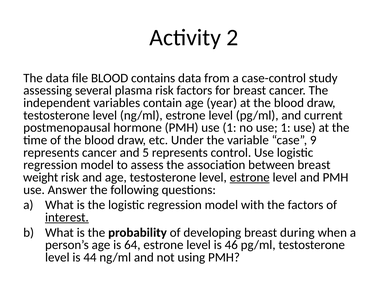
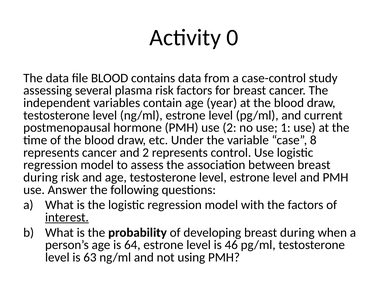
2: 2 -> 0 (232, 38)
PMH use 1: 1 -> 2 (229, 128)
9: 9 -> 8 (313, 140)
and 5: 5 -> 2 (146, 153)
weight: weight -> during (41, 177)
estrone underline: present -> none (250, 177)
44: 44 -> 63 (90, 257)
